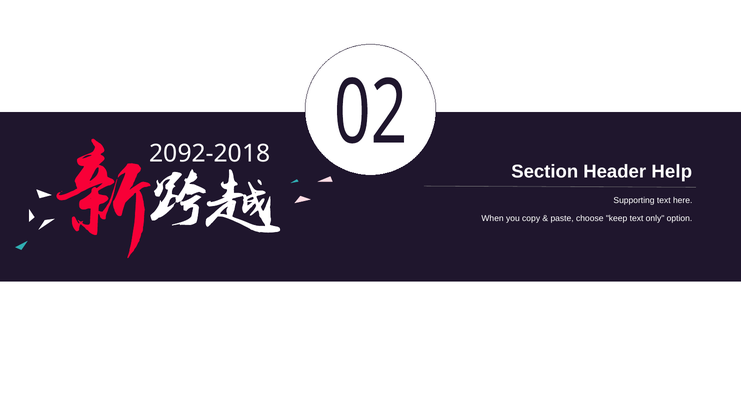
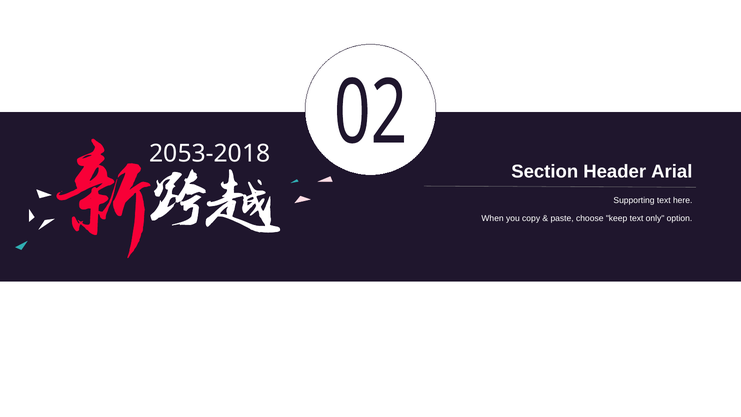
2092-2018: 2092-2018 -> 2053-2018 (210, 153)
Help: Help -> Arial (672, 172)
